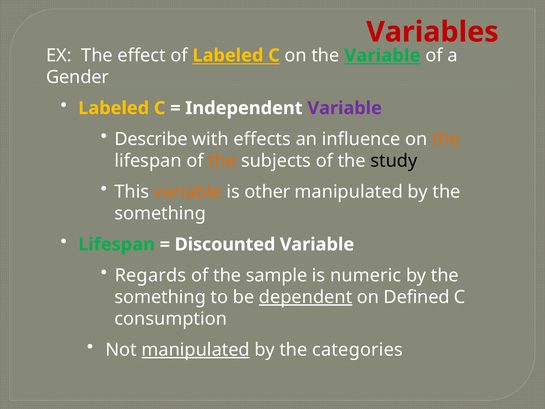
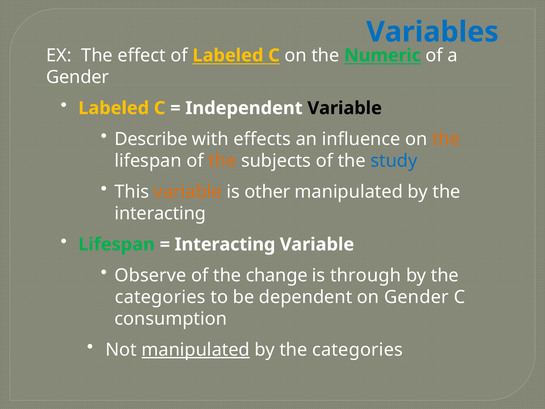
Variables colour: red -> blue (432, 32)
the Variable: Variable -> Numeric (383, 55)
Variable colour: purple -> black (345, 108)
study colour: black -> blue (394, 161)
something: something -> interacting (160, 213)
Discounted: Discounted -> Interacting (225, 244)
Regards: Regards -> Observe (150, 275)
sample: sample -> change (277, 275)
numeric: numeric -> through (366, 275)
something: something -> categories (160, 297)
dependent underline: present -> none (306, 297)
on Defined: Defined -> Gender (416, 297)
